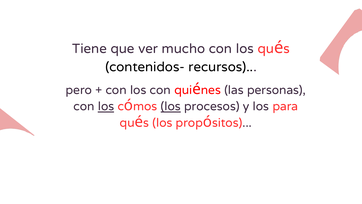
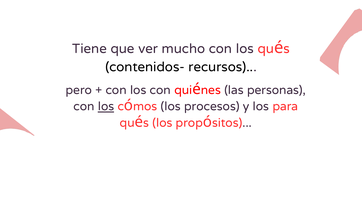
los underline: present -> none (171, 105)
